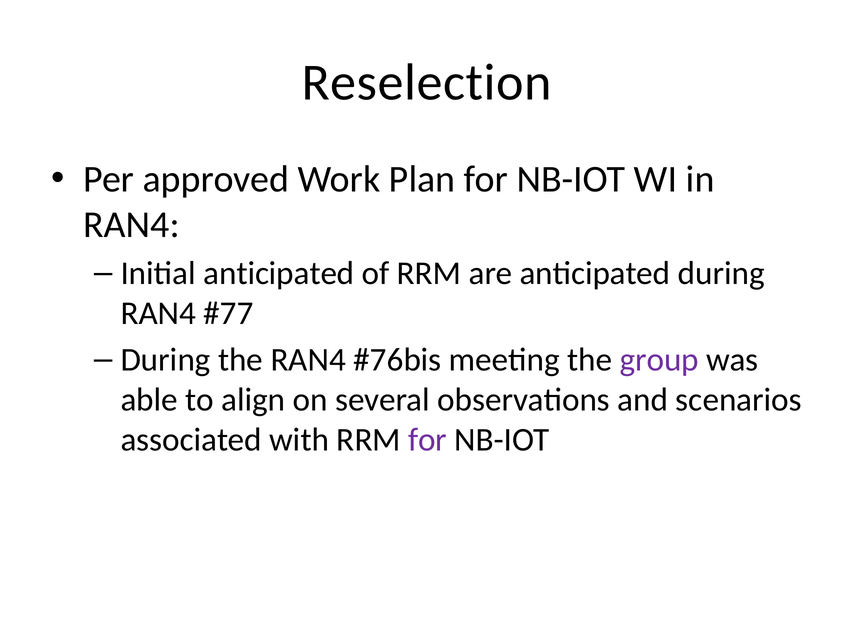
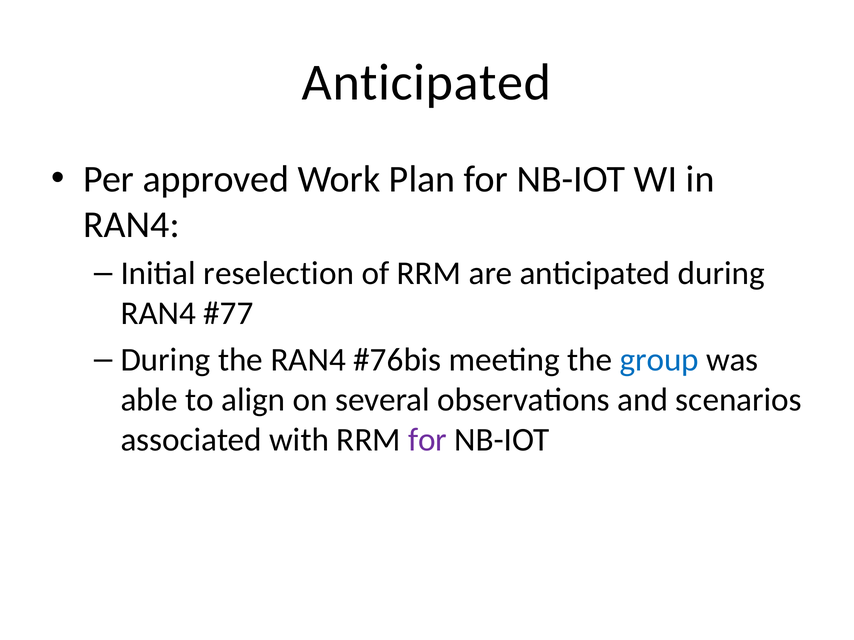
Reselection: Reselection -> Anticipated (427, 83)
Initial anticipated: anticipated -> reselection (279, 274)
group colour: purple -> blue (659, 360)
